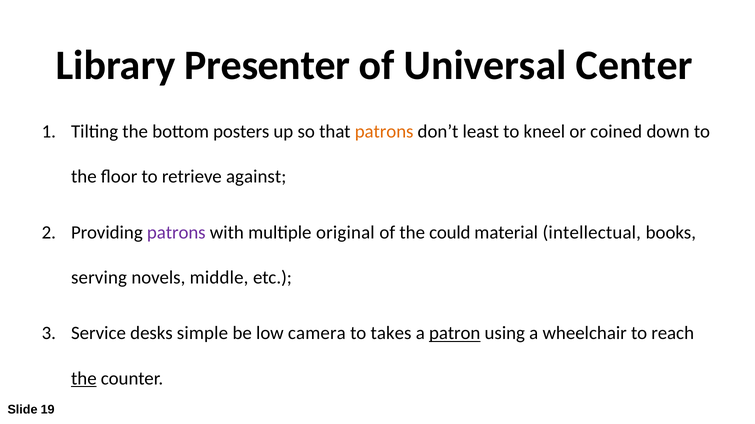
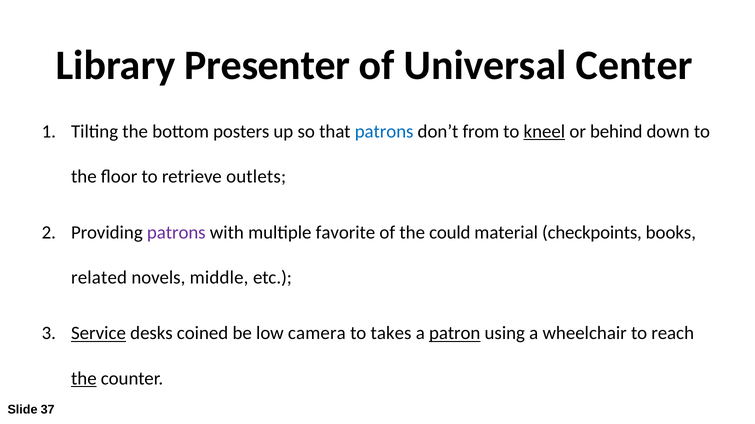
patrons colour: orange -> blue (384, 132)
least: least -> from (481, 132)
kneel underline: none -> present (544, 132)
coined: coined -> behind (616, 132)
against: against -> outlets (256, 177)
original: original -> favorite (345, 233)
intellectual: intellectual -> checkpoints (592, 233)
serving: serving -> related (99, 278)
Service underline: none -> present (98, 334)
simple: simple -> coined (203, 334)
19: 19 -> 37 (48, 410)
